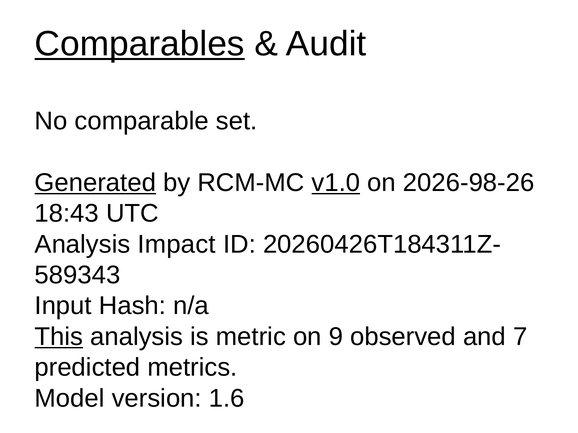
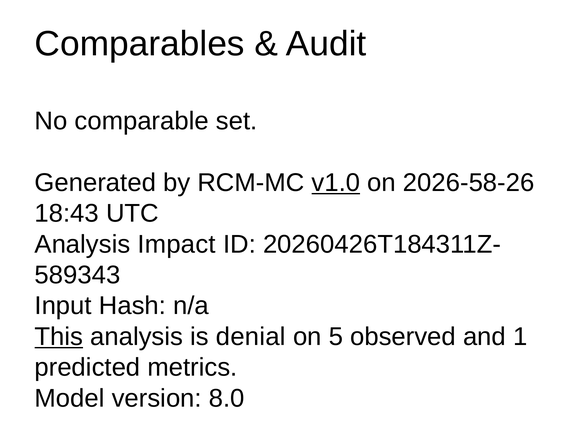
Comparables underline: present -> none (140, 44)
Generated underline: present -> none (95, 183)
2026-98-26: 2026-98-26 -> 2026-58-26 (469, 183)
metric: metric -> denial (251, 337)
9: 9 -> 5 (336, 337)
7: 7 -> 1 (520, 337)
1.6: 1.6 -> 8.0 (227, 399)
